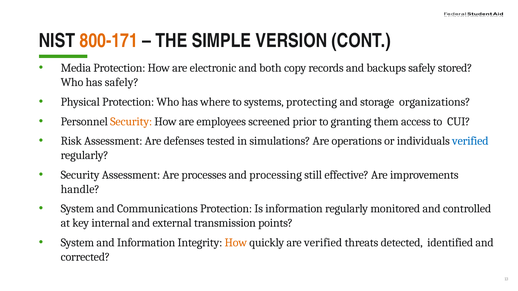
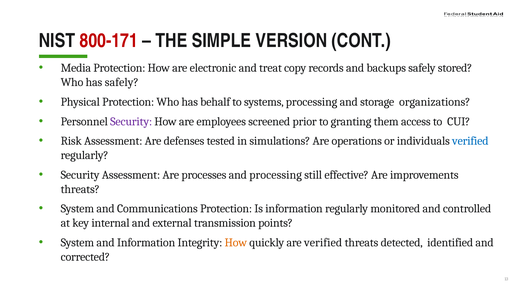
800-171 colour: orange -> red (109, 41)
both: both -> treat (271, 68)
where: where -> behalf (215, 102)
systems protecting: protecting -> processing (312, 102)
Security colour: orange -> purple (131, 122)
handle: handle -> threats (80, 189)
